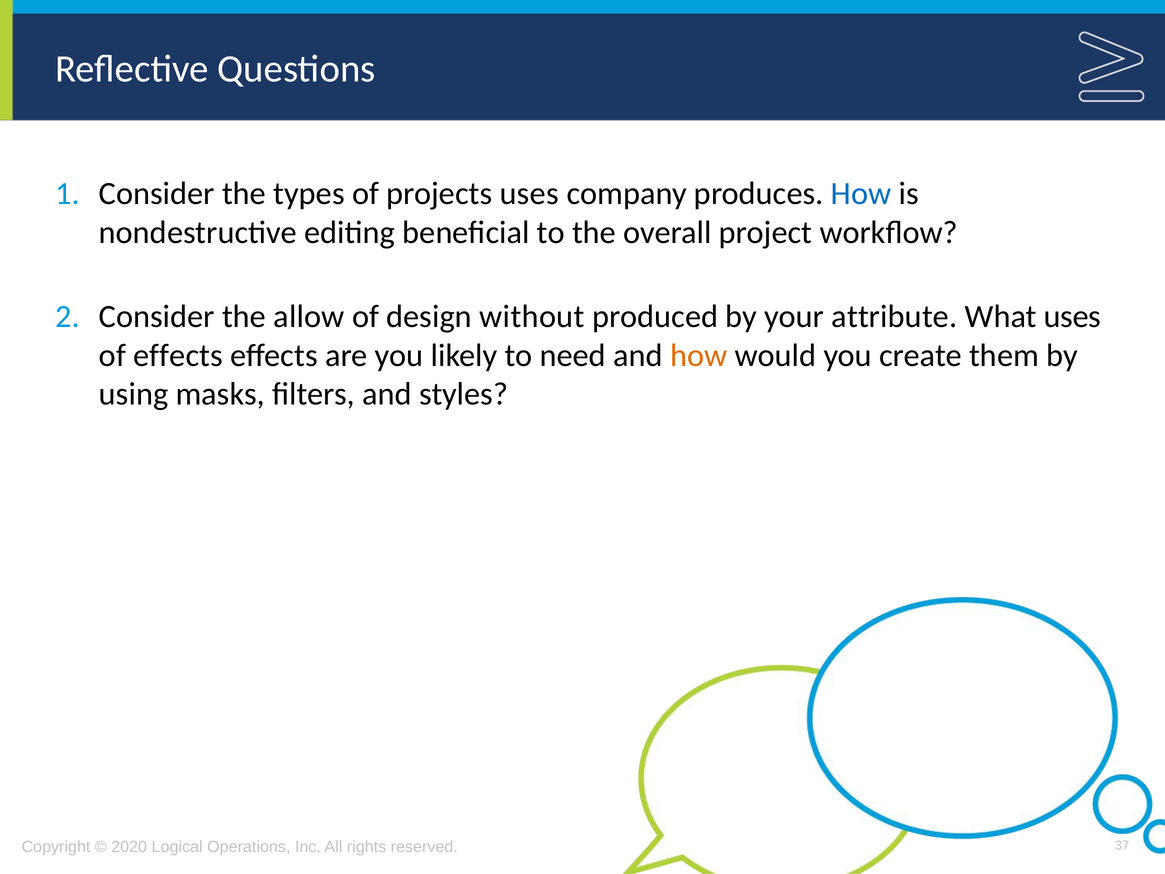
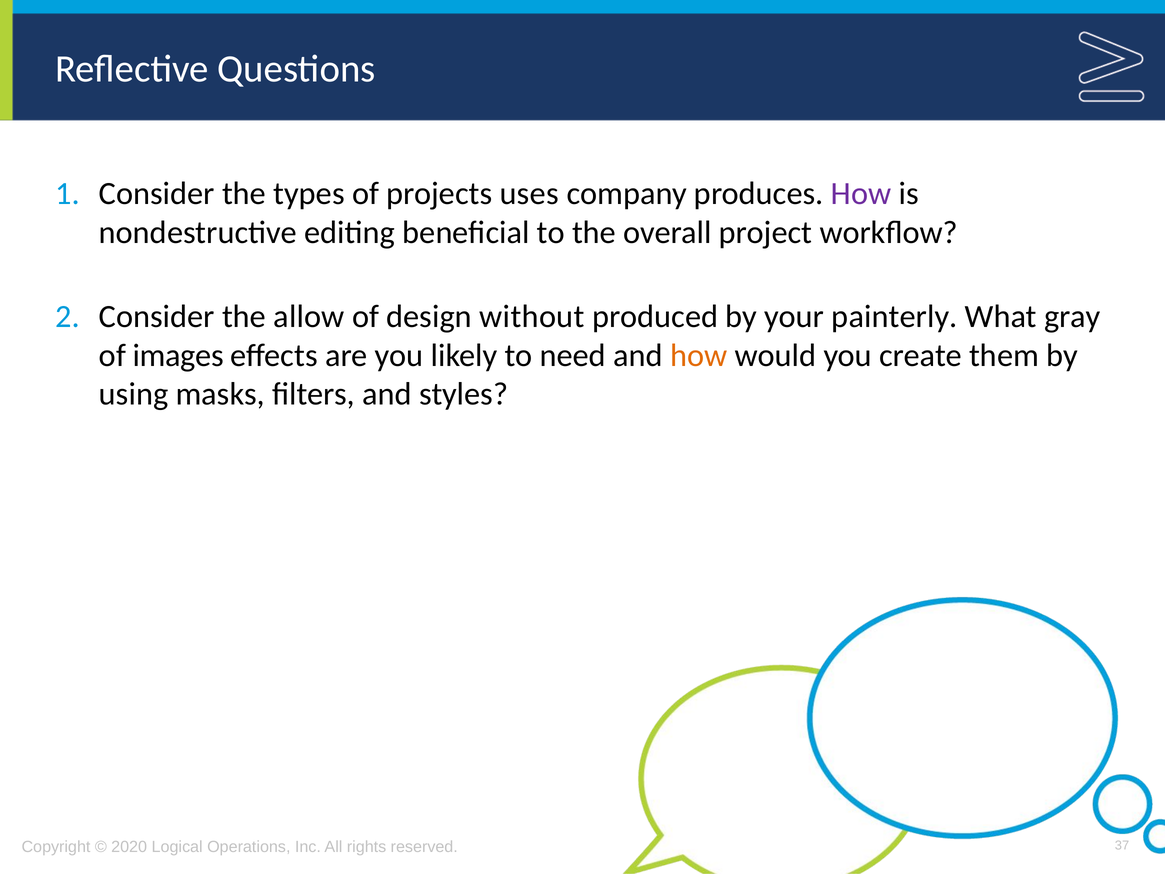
How colour: blue -> purple (861, 193)
attribute: attribute -> painterly (894, 316)
What uses: uses -> gray (1072, 316)
of effects: effects -> images (178, 355)
